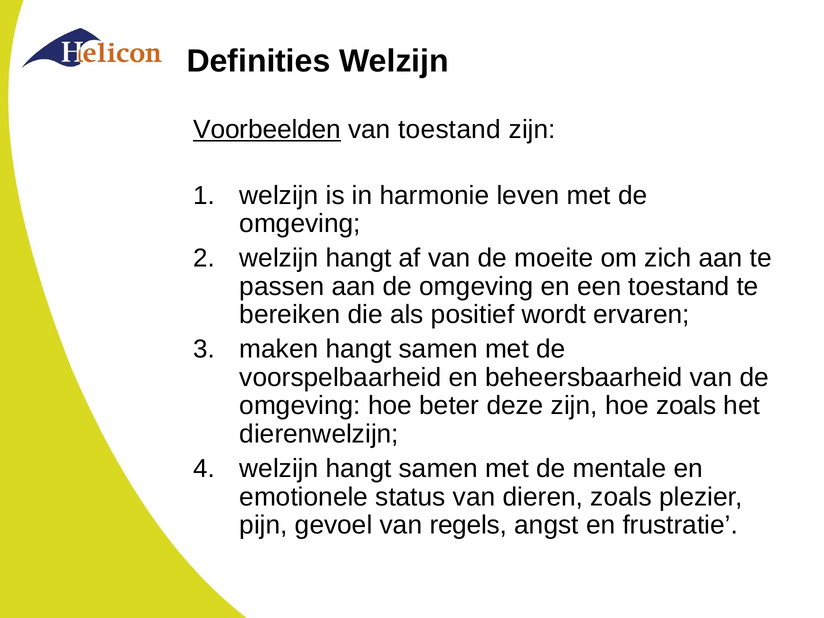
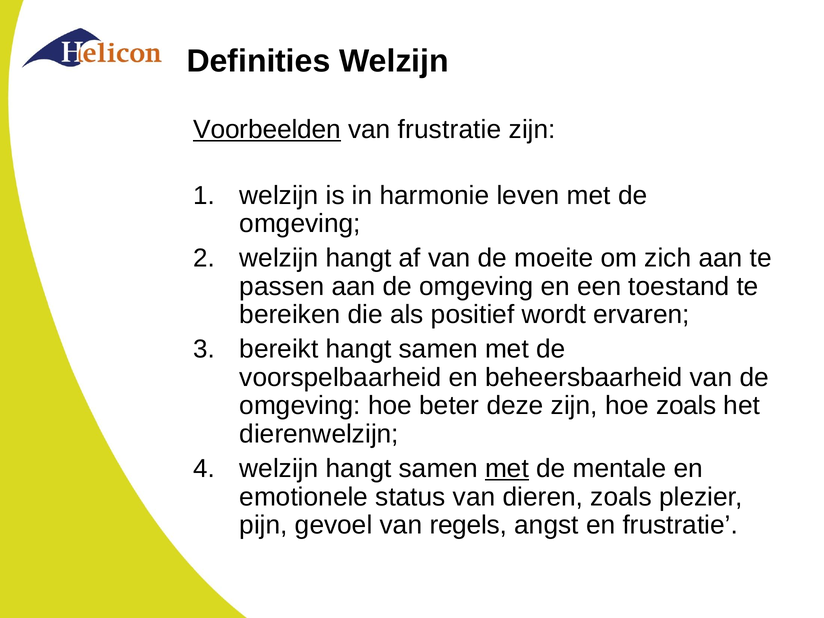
van toestand: toestand -> frustratie (450, 130)
maken: maken -> bereikt (279, 349)
met underline: none -> present (507, 468)
